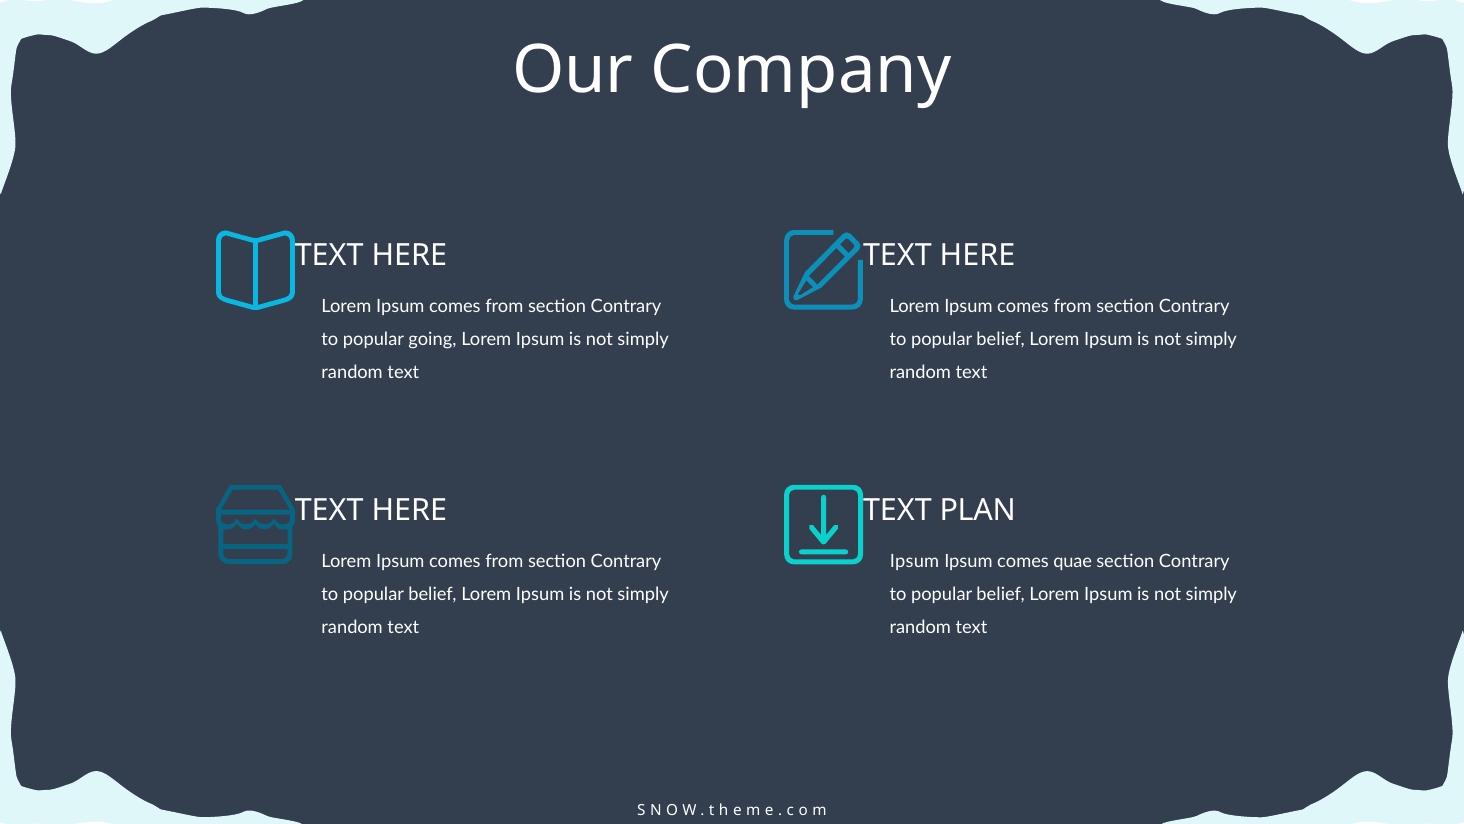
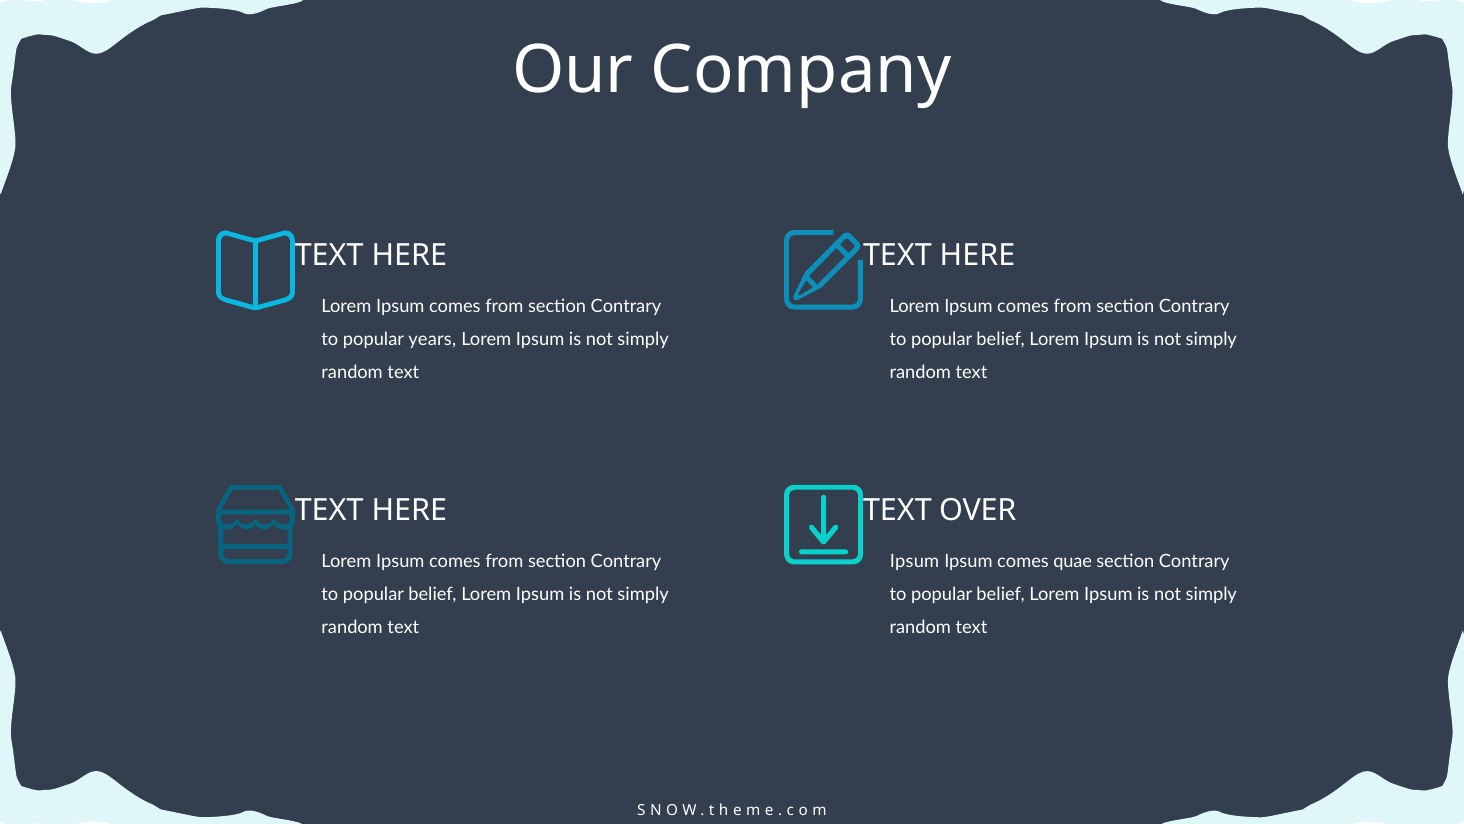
going: going -> years (432, 339)
PLAN: PLAN -> OVER (978, 510)
